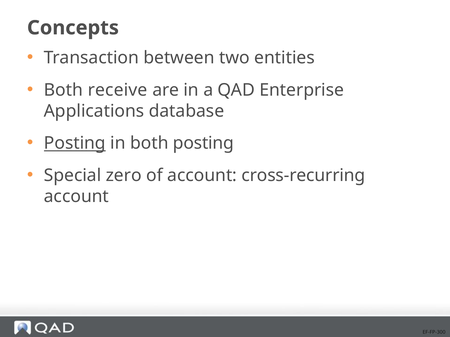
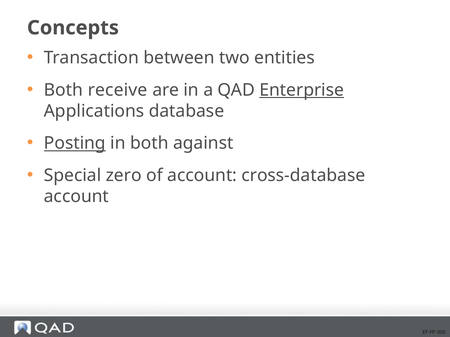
Enterprise underline: none -> present (302, 90)
both posting: posting -> against (203, 143)
cross-recurring: cross-recurring -> cross-database (303, 176)
